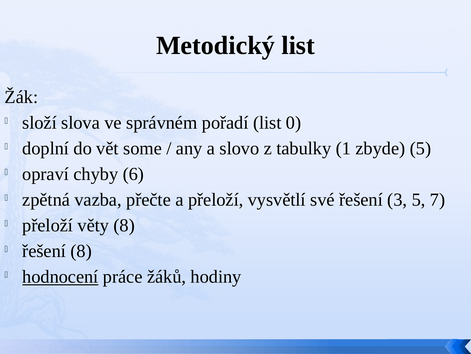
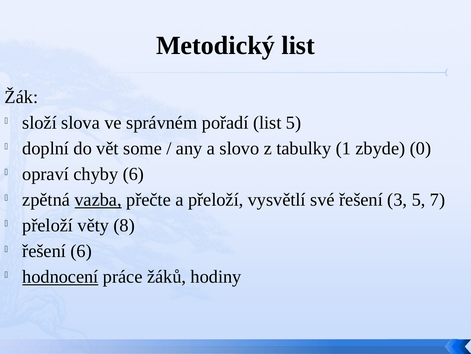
list 0: 0 -> 5 (294, 123)
zbyde 5: 5 -> 0 (420, 148)
vazba underline: none -> present (98, 199)
řešení 8: 8 -> 6 (81, 251)
